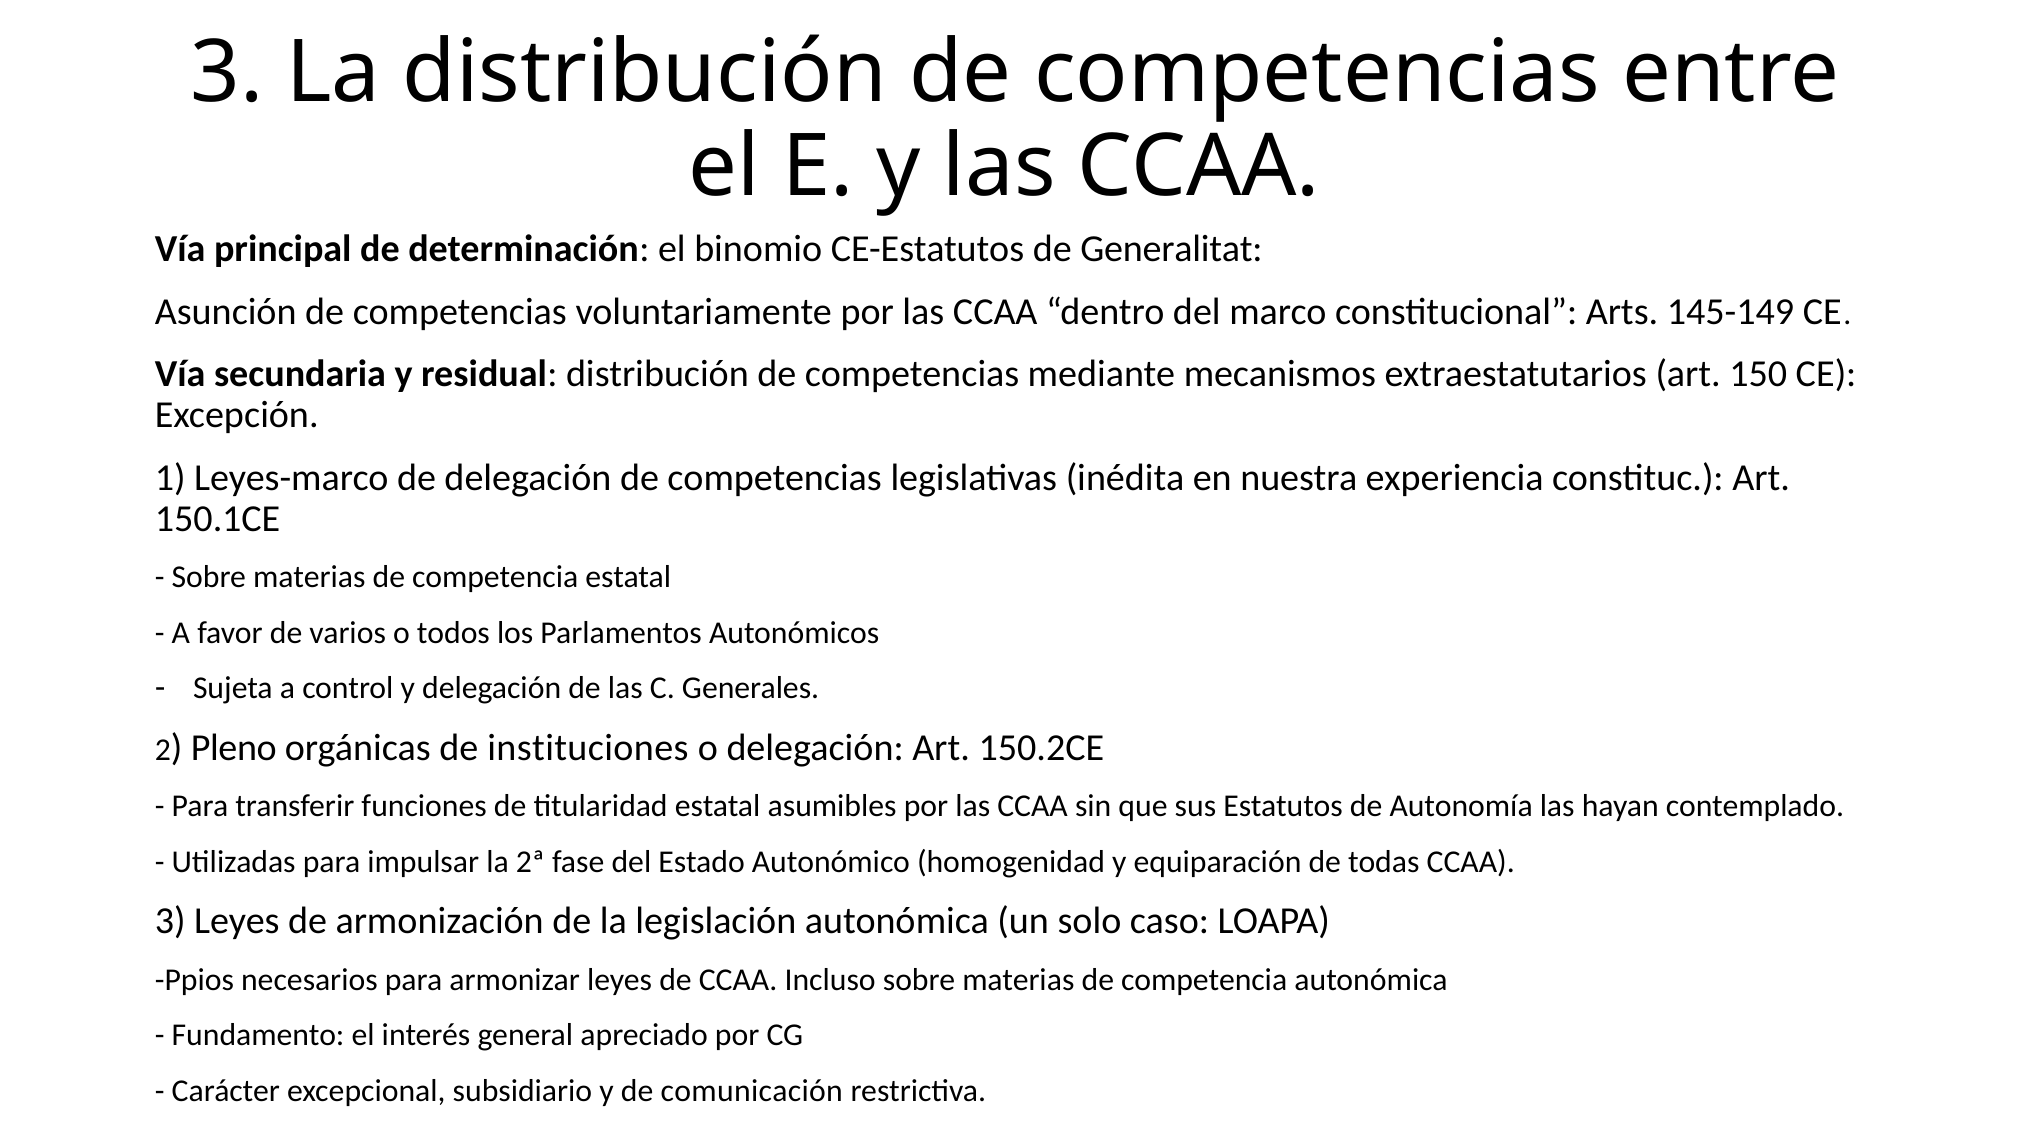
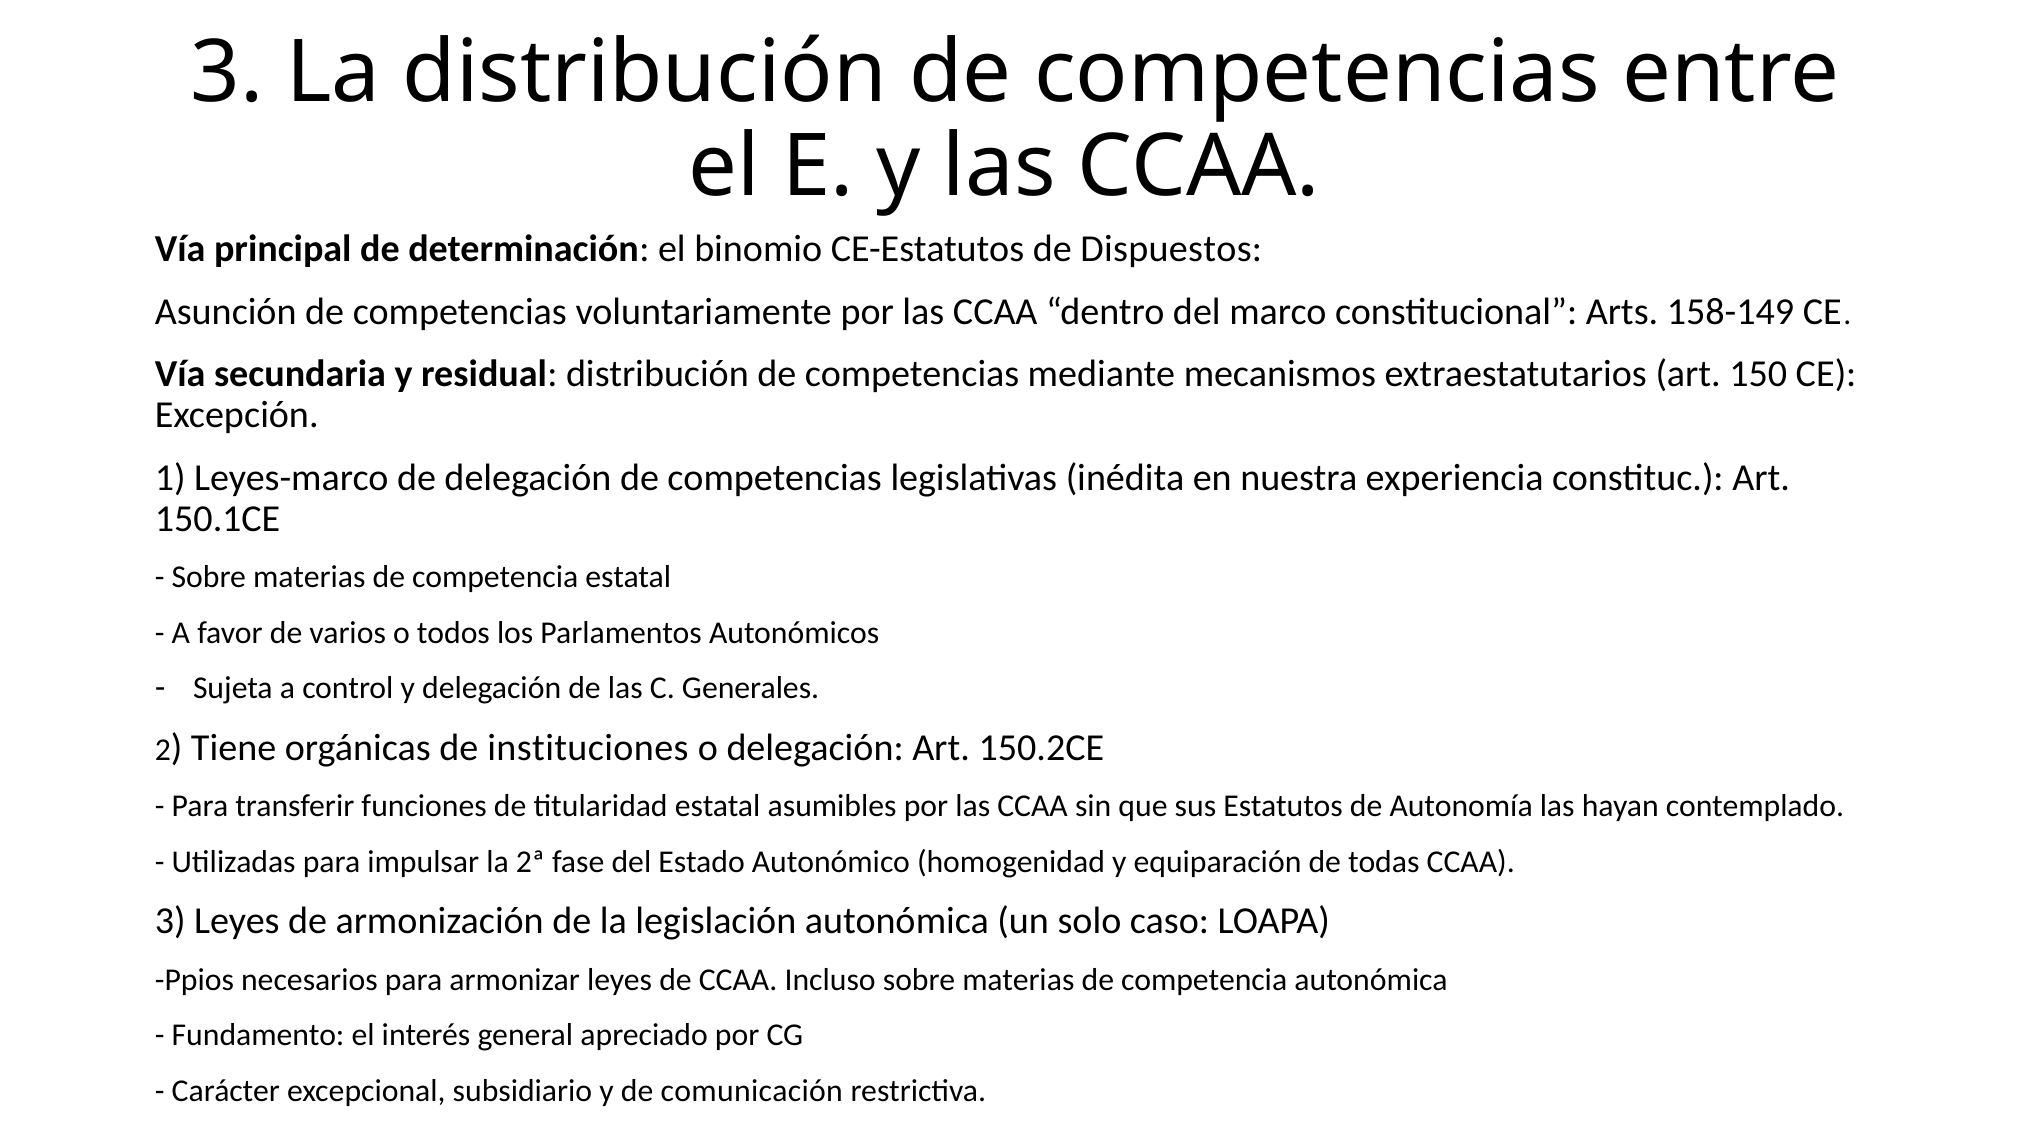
Generalitat: Generalitat -> Dispuestos (1171, 249)
145-149: 145-149 -> 158-149 (1731, 312)
Pleno: Pleno -> Tiene (234, 747)
